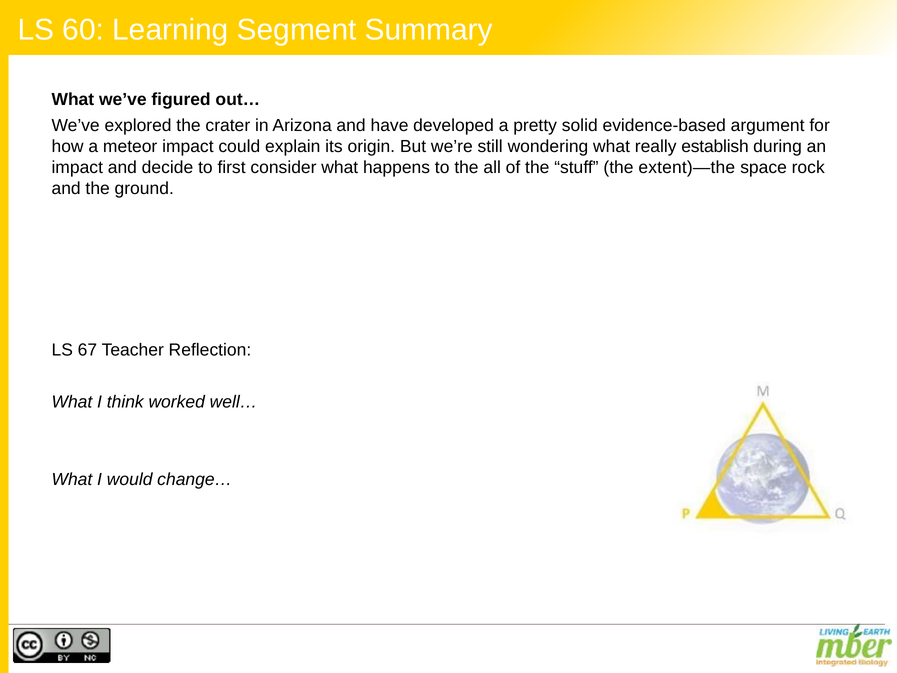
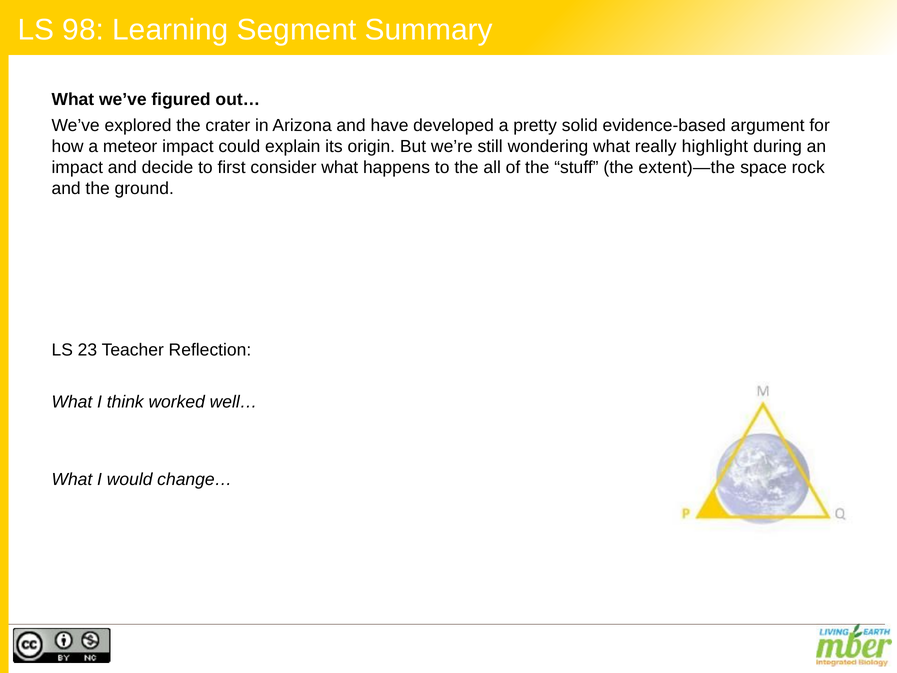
60: 60 -> 98 (83, 30)
establish: establish -> highlight (715, 146)
67: 67 -> 23 (87, 350)
